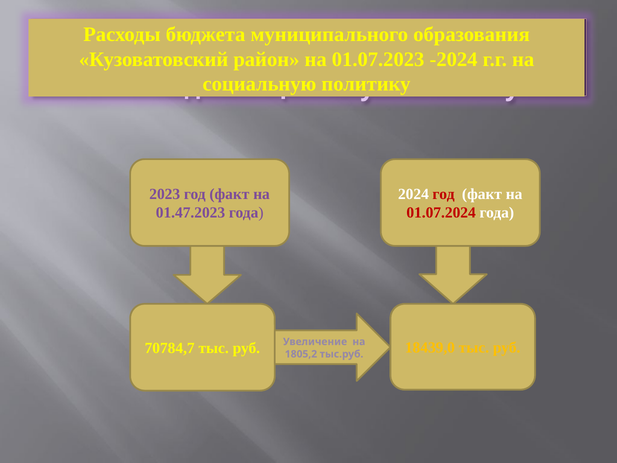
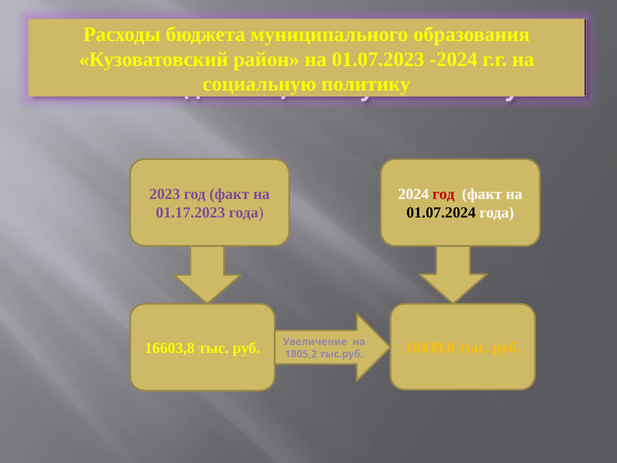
01.47.2023: 01.47.2023 -> 01.17.2023 (190, 213)
01.07.2024 colour: red -> black (441, 213)
70784,7: 70784,7 -> 16603,8 (170, 348)
